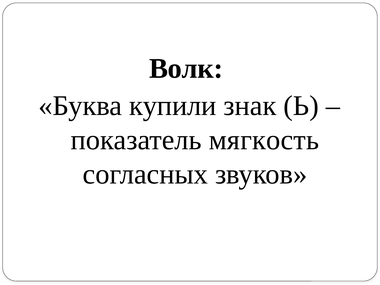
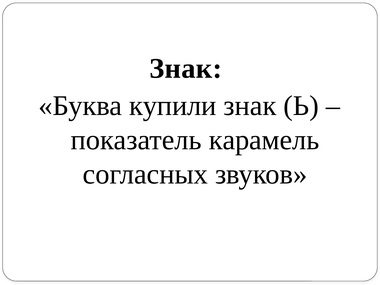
Волк: Волк -> Знак (186, 68)
мягкость: мягкость -> карамель (264, 140)
